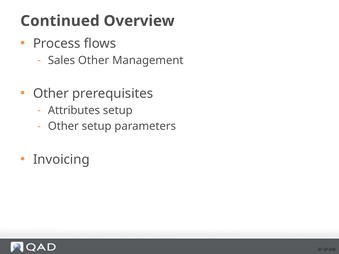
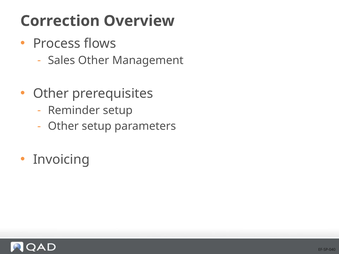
Continued: Continued -> Correction (60, 21)
Attributes: Attributes -> Reminder (74, 111)
